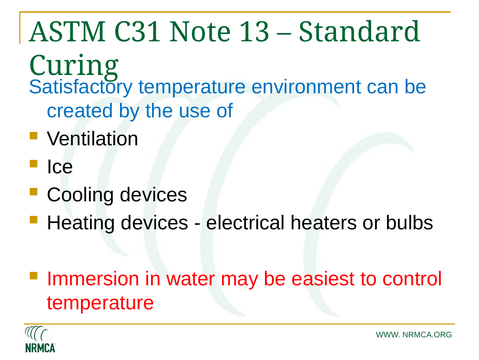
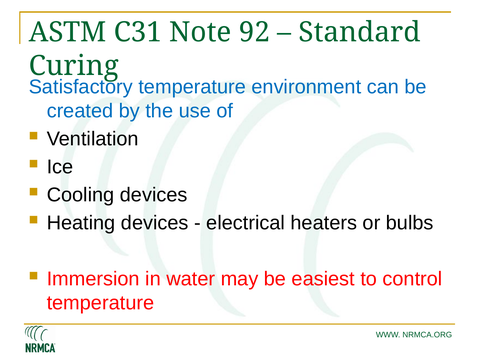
13: 13 -> 92 (254, 32)
